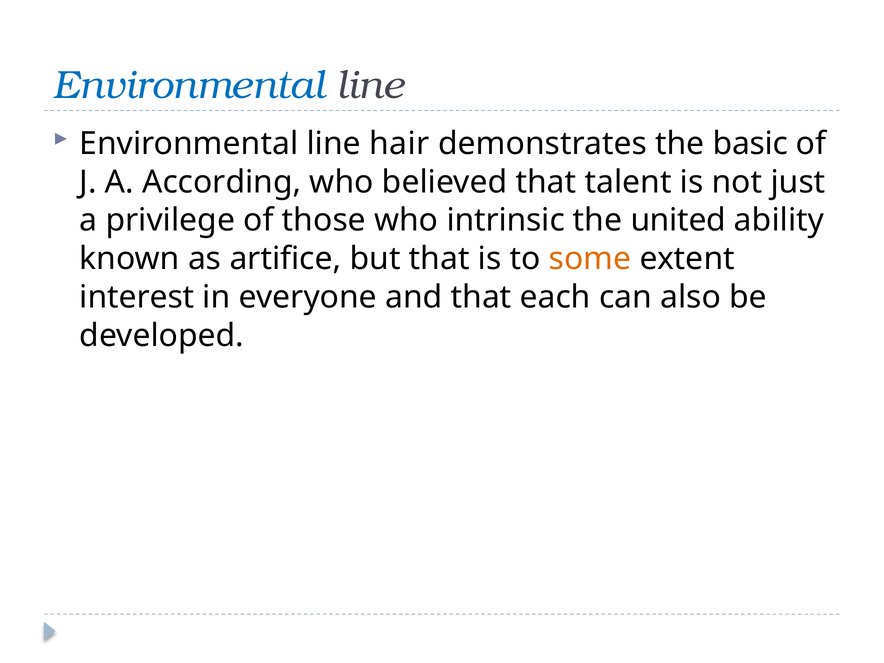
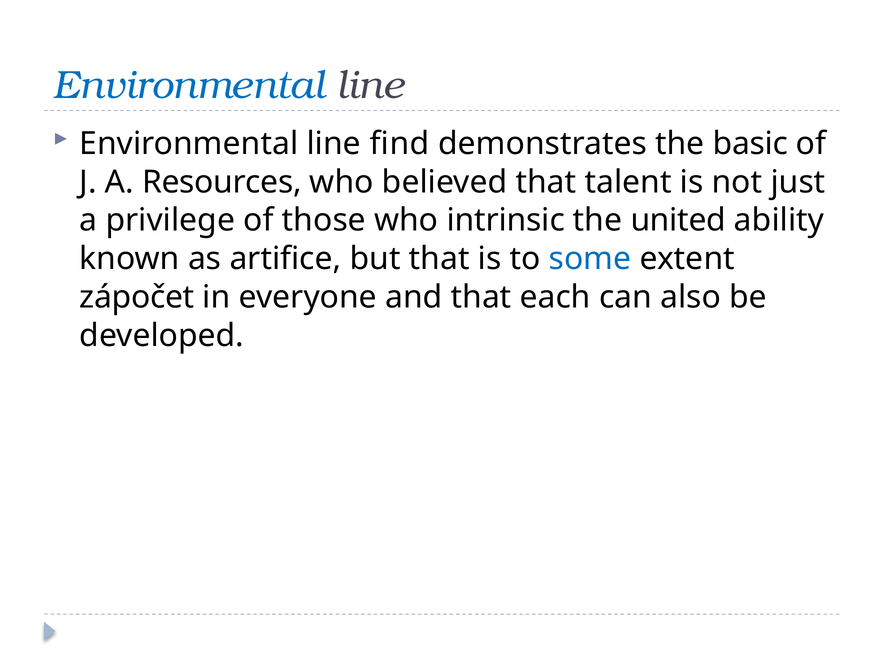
hair: hair -> find (399, 144)
According: According -> Resources (222, 182)
some colour: orange -> blue (590, 259)
interest: interest -> zápočet (137, 297)
